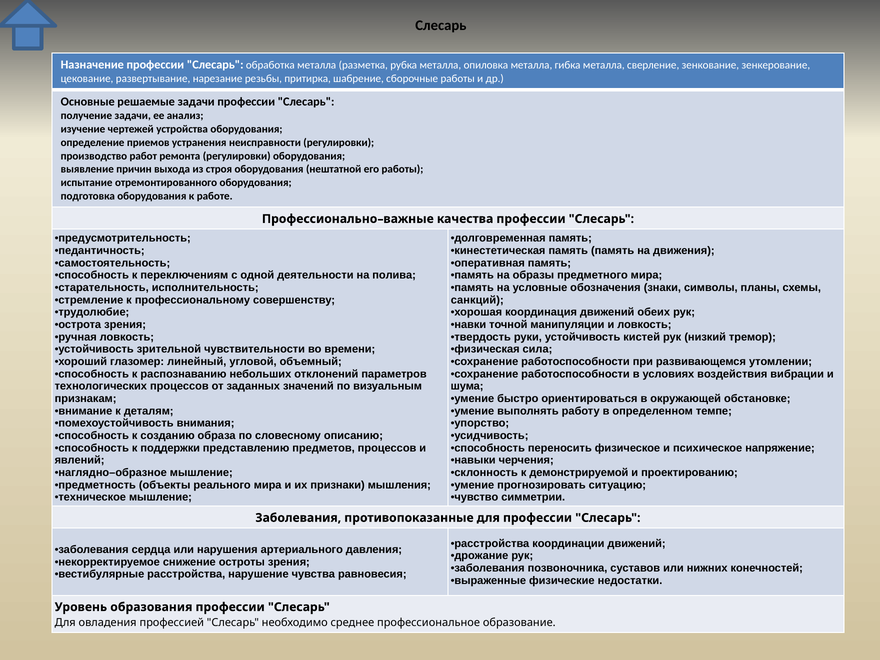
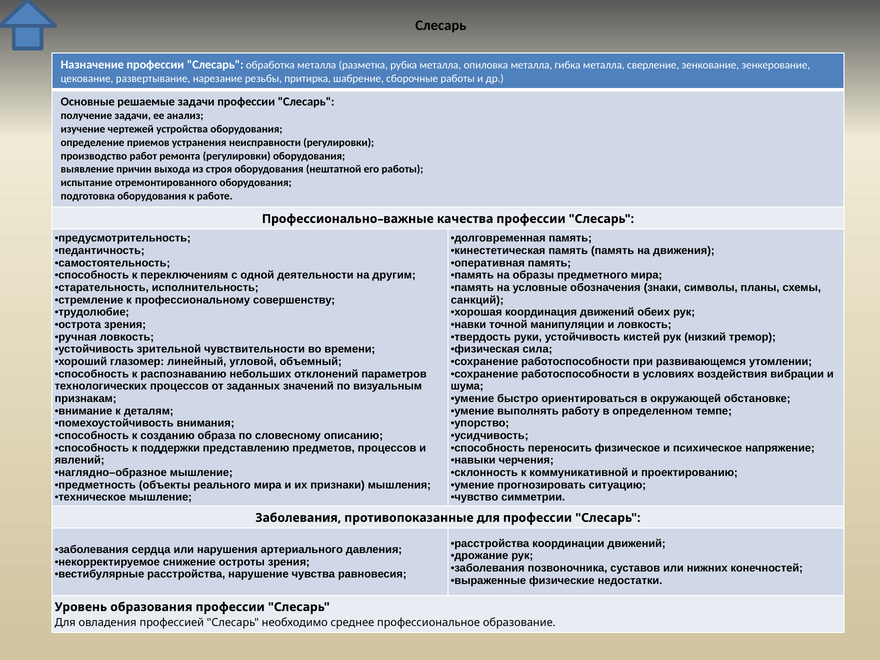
полива: полива -> другим (394, 275)
демонстрируемой: демонстрируемой -> коммуникативной (579, 473)
